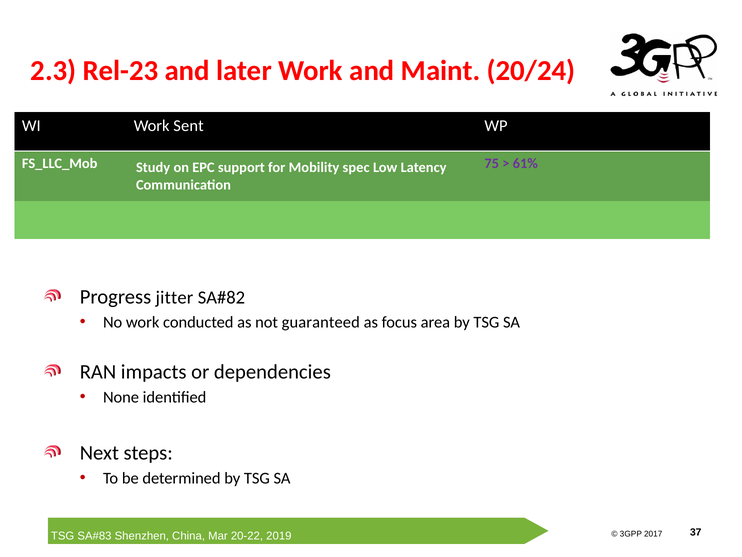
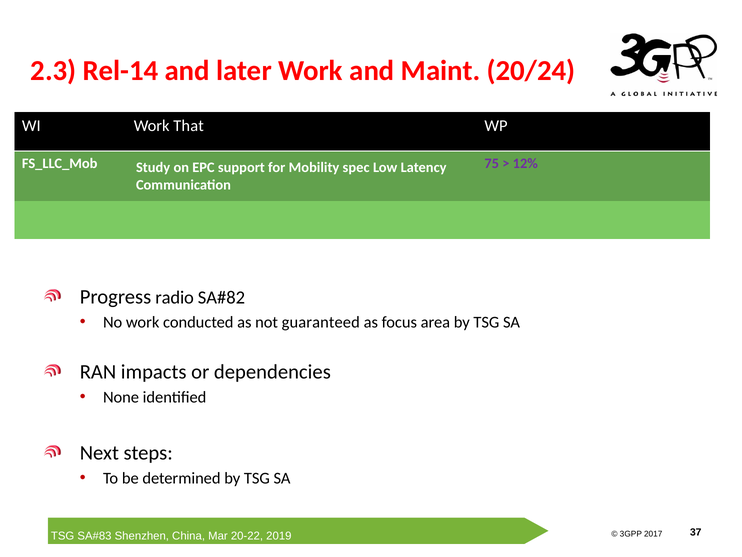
Rel-23: Rel-23 -> Rel-14 (121, 71)
Sent: Sent -> That (189, 126)
61%: 61% -> 12% (525, 164)
jitter: jitter -> radio (175, 297)
